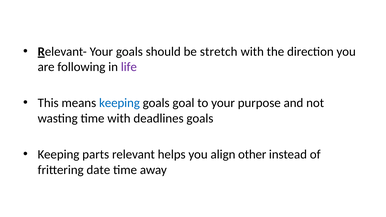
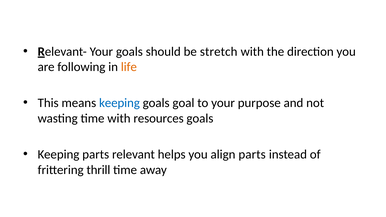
life colour: purple -> orange (129, 67)
deadlines: deadlines -> resources (159, 118)
align other: other -> parts (252, 154)
date: date -> thrill (98, 170)
